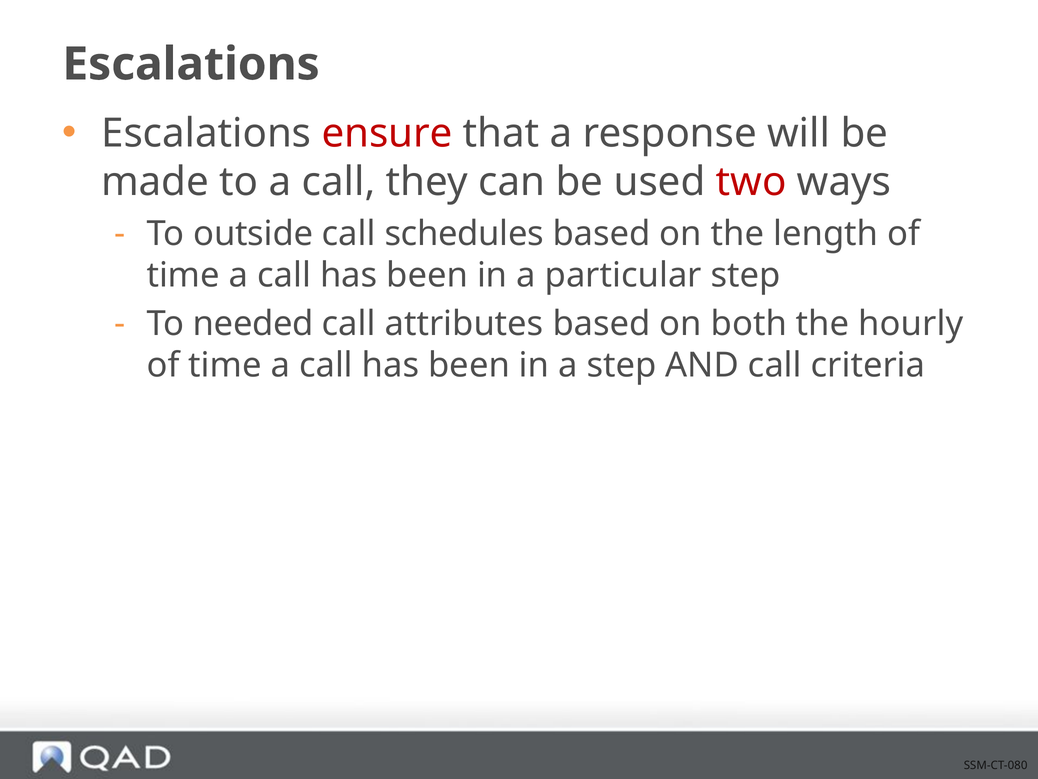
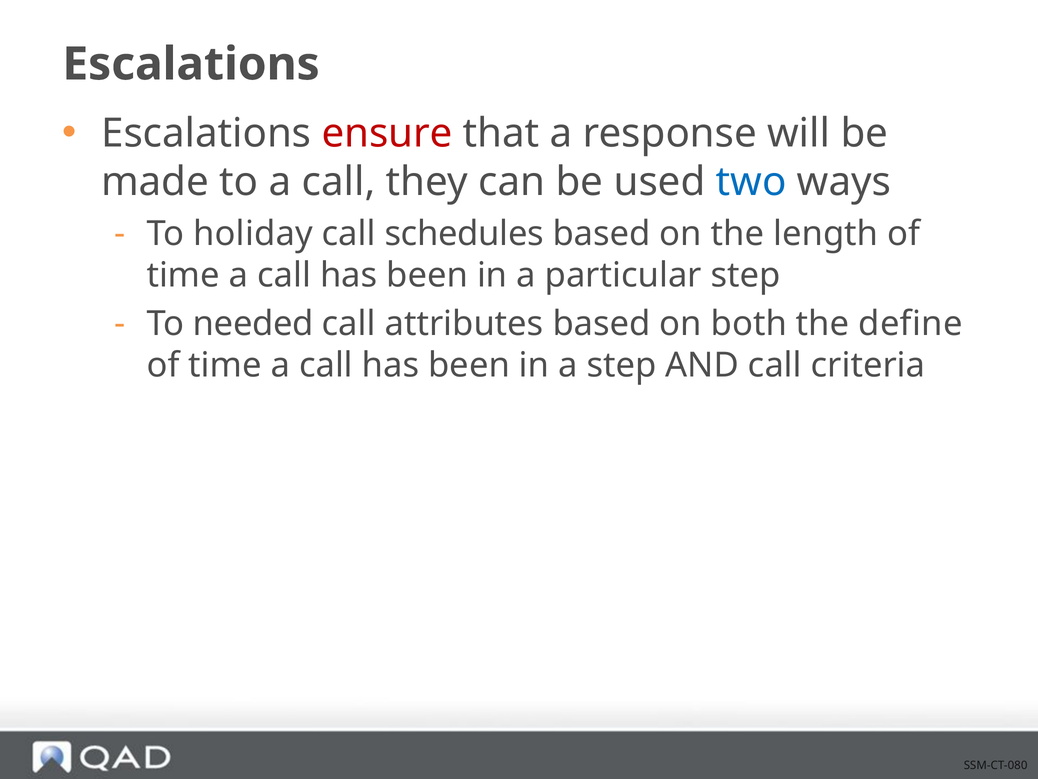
two colour: red -> blue (751, 182)
outside: outside -> holiday (253, 233)
hourly: hourly -> define (911, 323)
